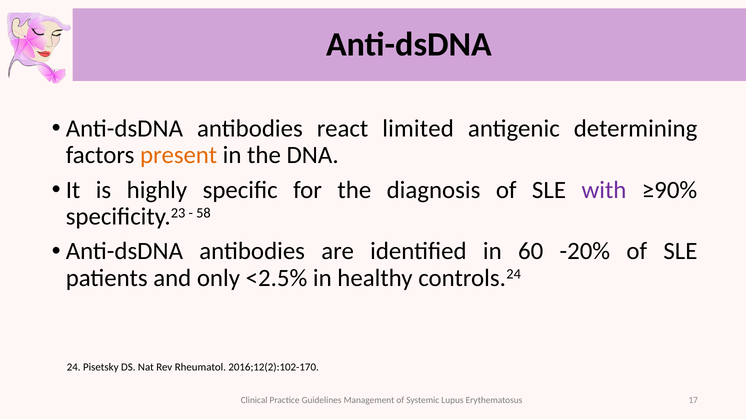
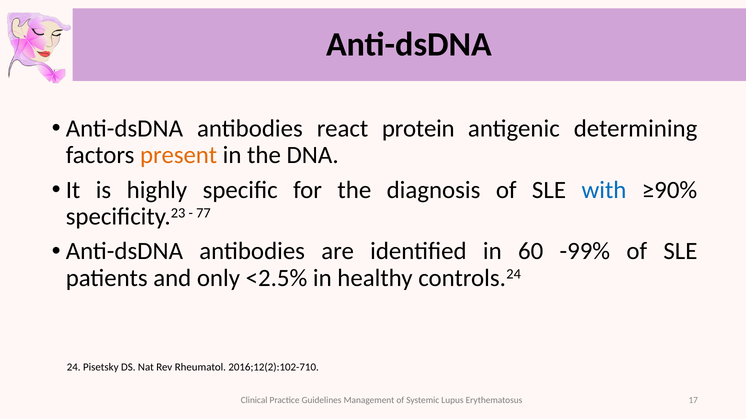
limited: limited -> protein (418, 129)
with colour: purple -> blue (604, 190)
58: 58 -> 77 (203, 213)
-20%: -20% -> -99% (585, 252)
2016;12(2):102-170: 2016;12(2):102-170 -> 2016;12(2):102-710 (274, 368)
